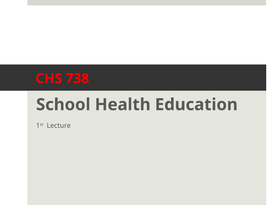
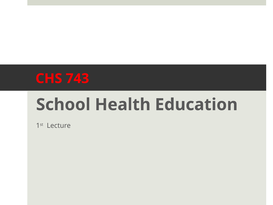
738: 738 -> 743 (77, 78)
